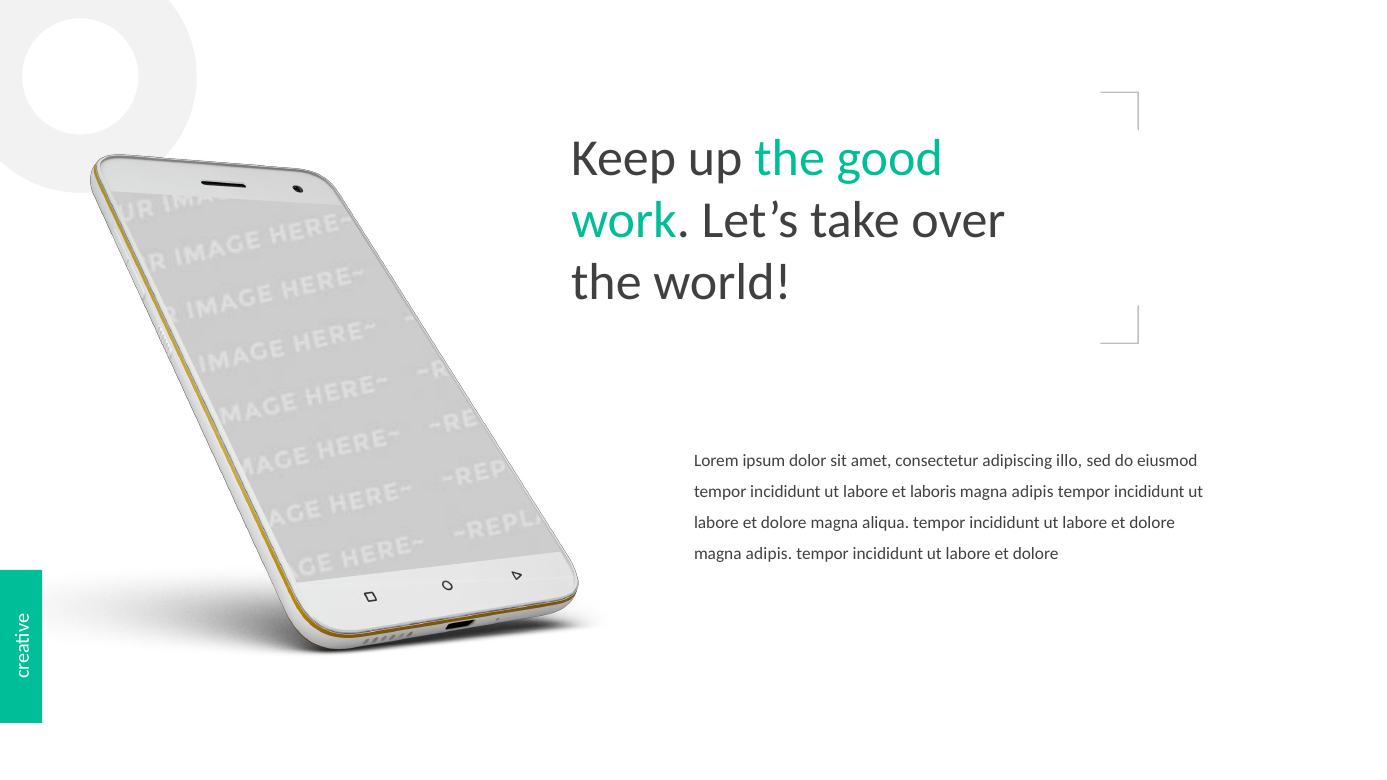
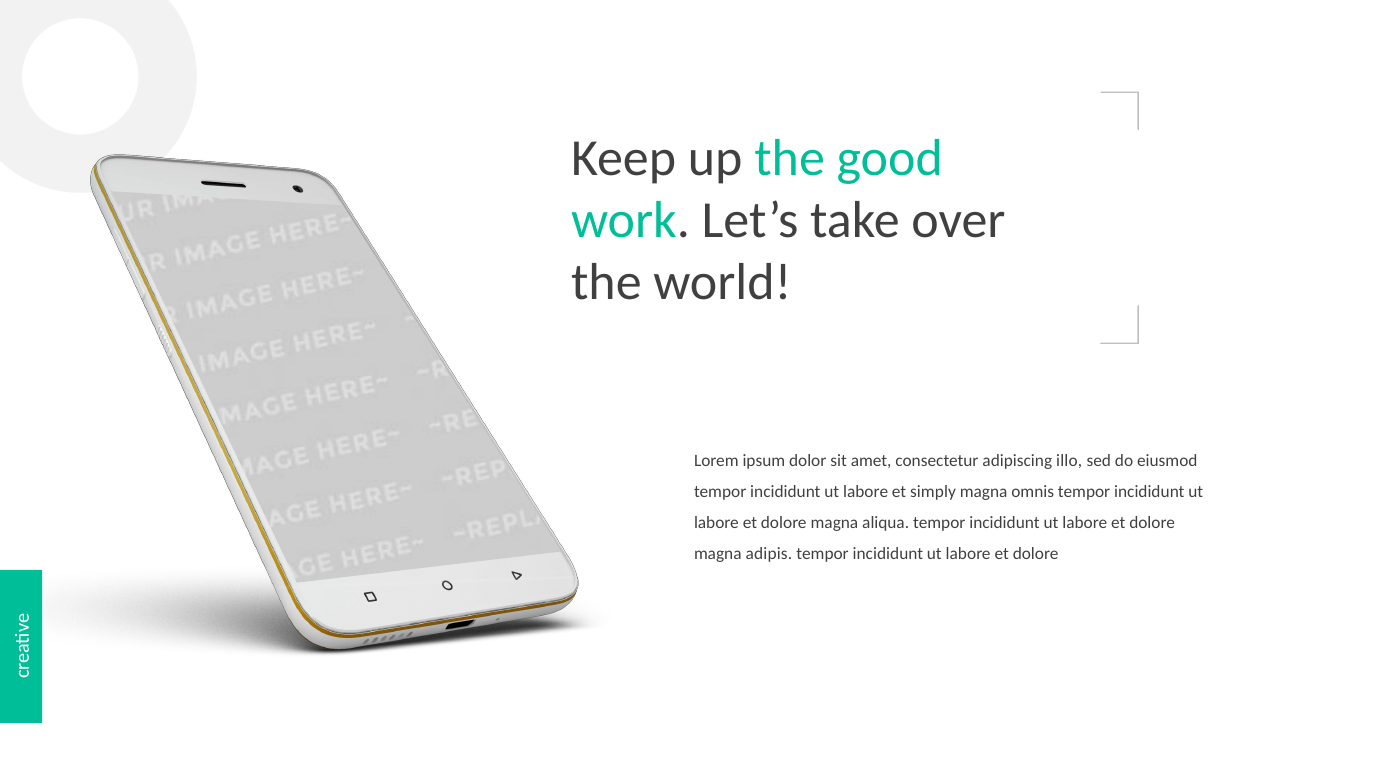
laboris: laboris -> simply (933, 492)
adipis: adipis -> omnis (1033, 492)
